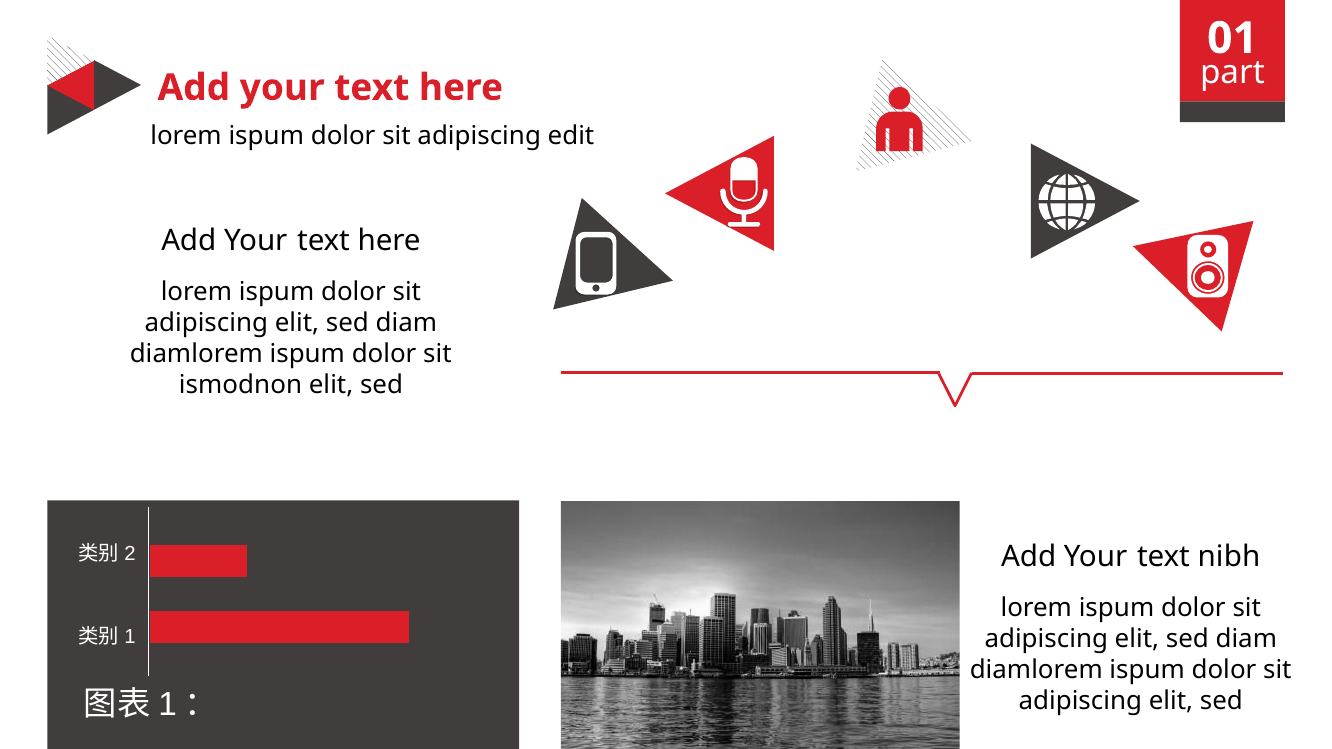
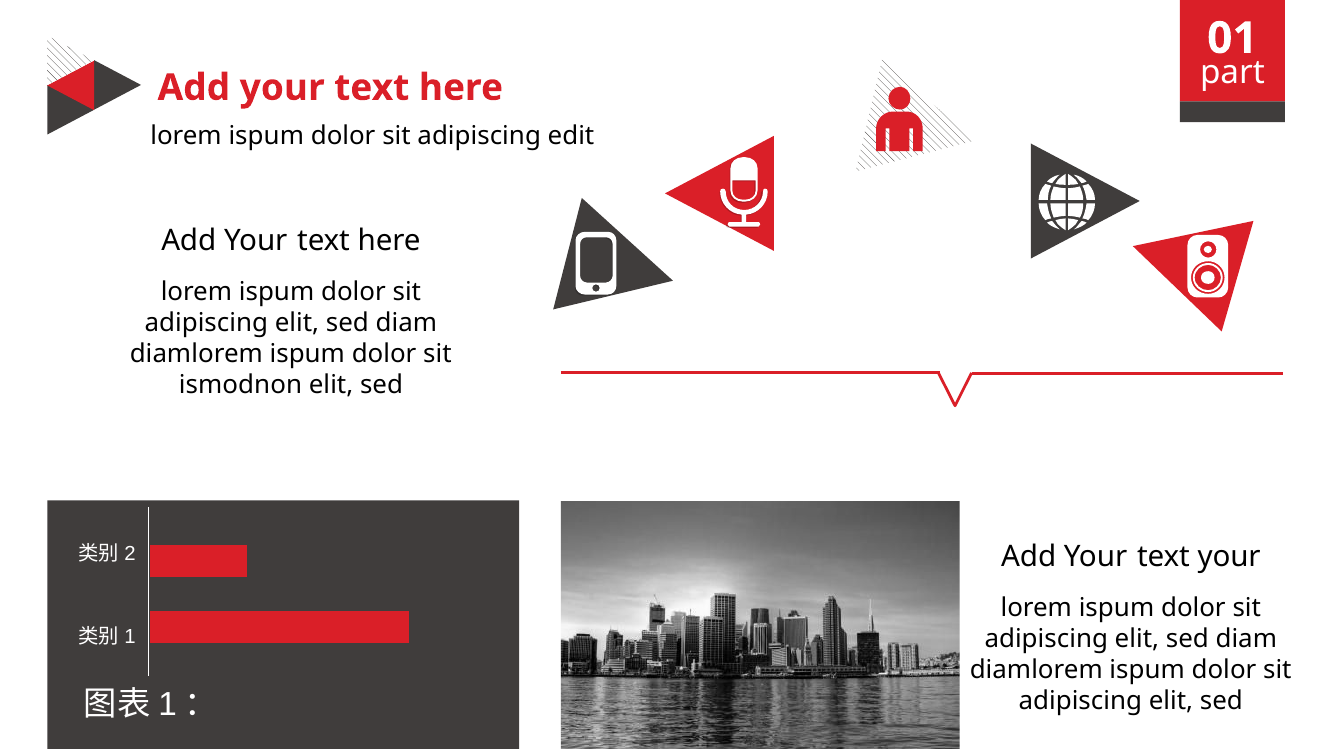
text nibh: nibh -> your (1229, 557)
